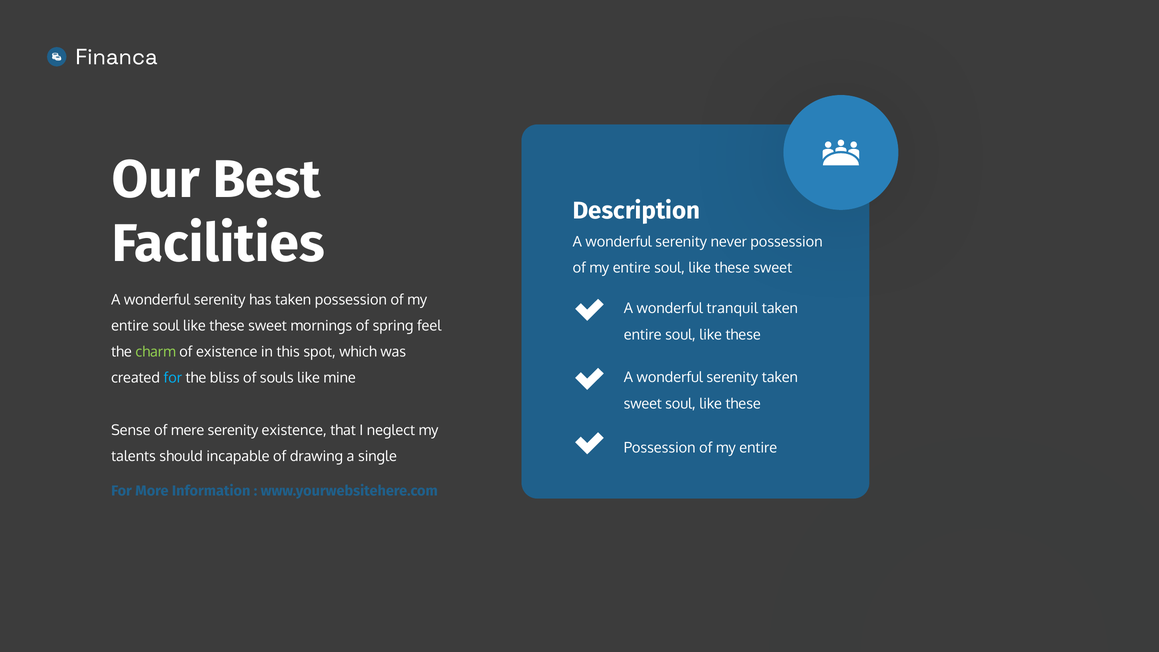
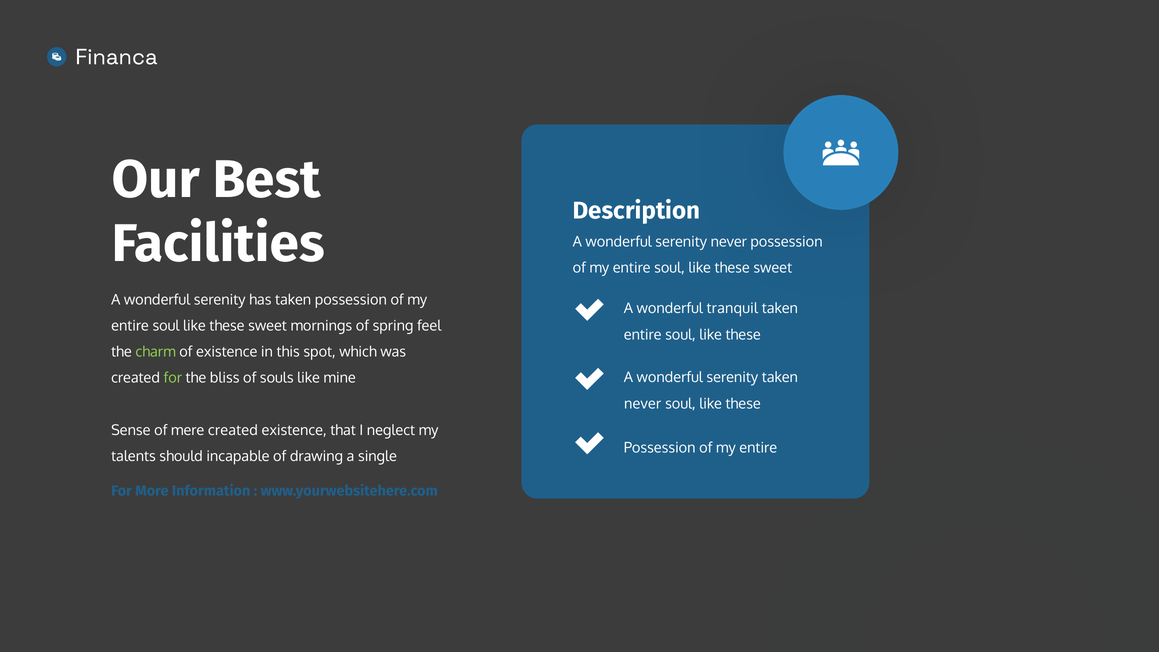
for colour: light blue -> light green (173, 378)
sweet: sweet -> never (643, 404)
mere serenity: serenity -> created (233, 430)
